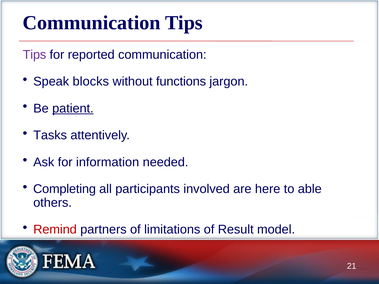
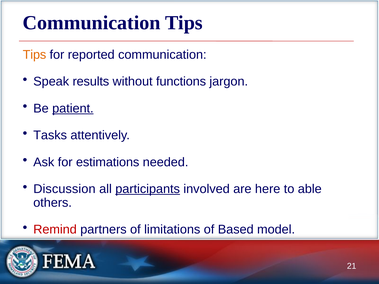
Tips colour: purple -> orange (34, 55)
blocks: blocks -> results (91, 82)
information: information -> estimations (108, 162)
Completing: Completing -> Discussion (64, 189)
participants underline: none -> present (148, 189)
Result: Result -> Based (236, 230)
